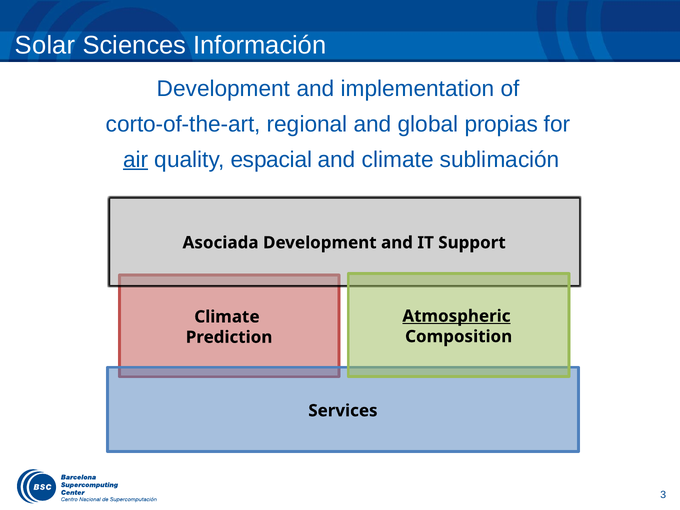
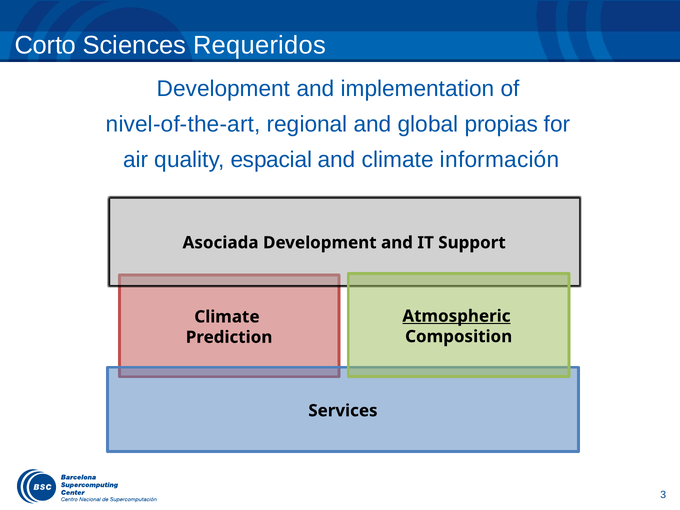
Solar: Solar -> Corto (45, 45)
Información: Información -> Requeridos (260, 45)
corto-of-the-art: corto-of-the-art -> nivel-of-the-art (183, 124)
air underline: present -> none (136, 160)
sublimación: sublimación -> información (500, 160)
